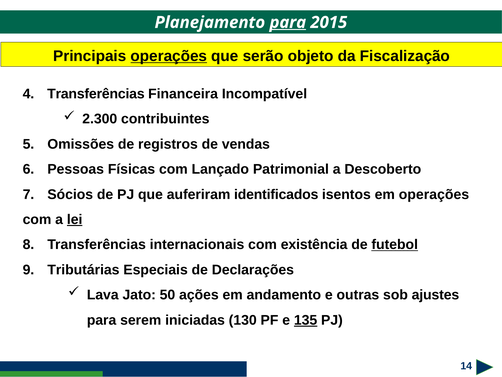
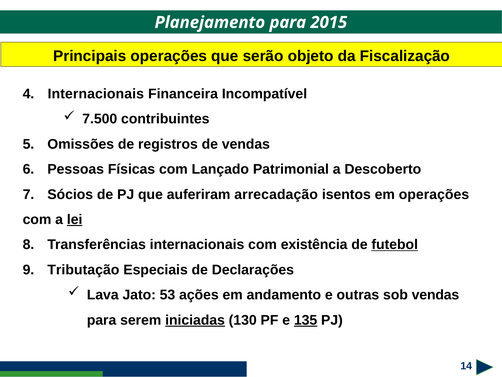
para underline: present -> none (288, 22)
operações underline: present -> none (169, 56)
4 Transferências: Transferências -> Internacionais (96, 94)
2.300: 2.300 -> 7.500 (100, 119)
identificados: identificados -> arrecadação (276, 194)
Tributárias: Tributárias -> Tributação (83, 269)
50: 50 -> 53 (167, 295)
sob ajustes: ajustes -> vendas (435, 295)
iniciadas underline: none -> present (195, 320)
